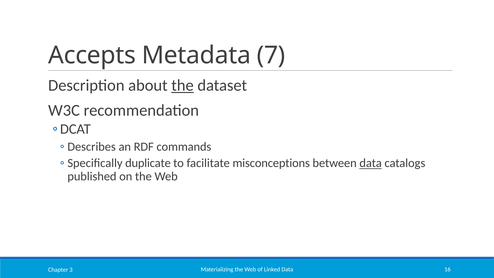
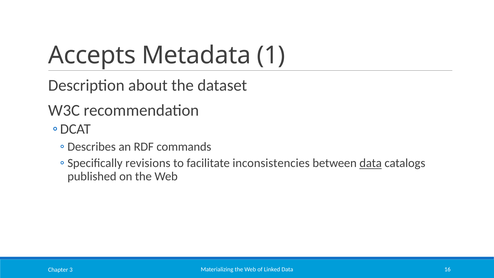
7: 7 -> 1 (271, 55)
the underline: present -> none (183, 85)
duplicate: duplicate -> revisions (148, 163)
misconceptions: misconceptions -> inconsistencies (271, 163)
